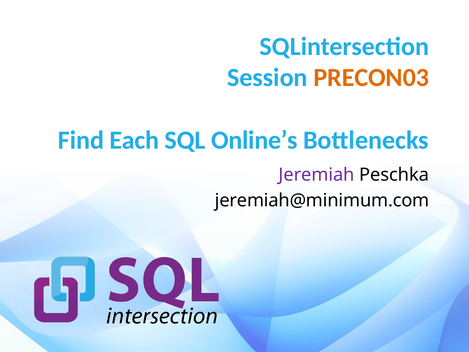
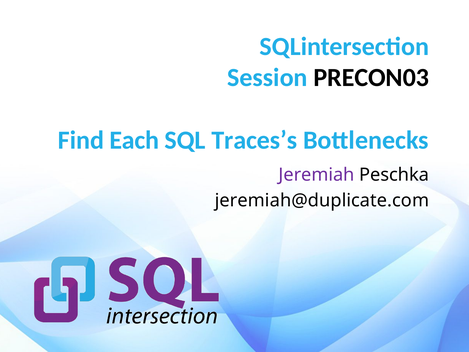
PRECON03 colour: orange -> black (371, 78)
Online’s: Online’s -> Traces’s (254, 140)
jeremiah@minimum.com: jeremiah@minimum.com -> jeremiah@duplicate.com (322, 200)
